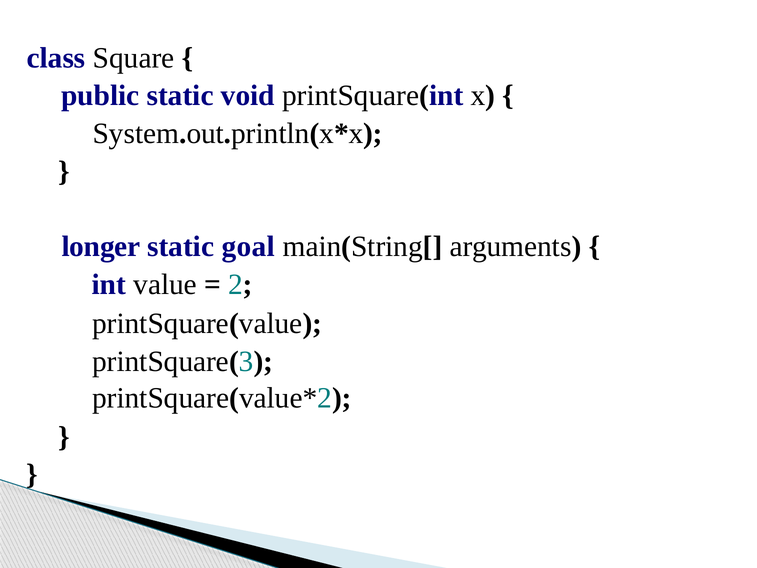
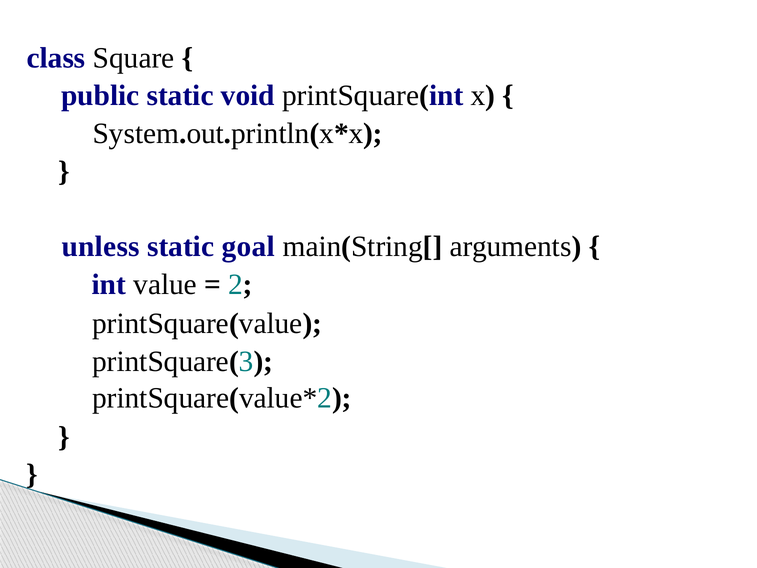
longer: longer -> unless (101, 246)
